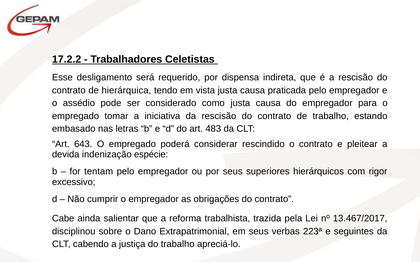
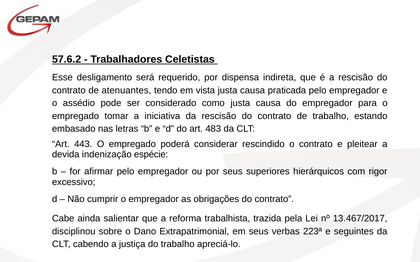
17.2.2: 17.2.2 -> 57.6.2 (67, 60)
hierárquica: hierárquica -> atenuantes (126, 91)
643: 643 -> 443 (83, 144)
tentam: tentam -> afirmar (99, 172)
